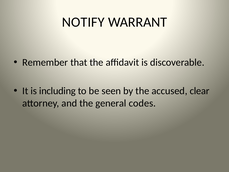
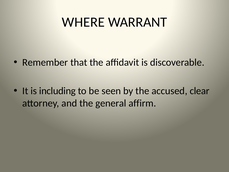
NOTIFY: NOTIFY -> WHERE (83, 22)
codes: codes -> affirm (142, 103)
